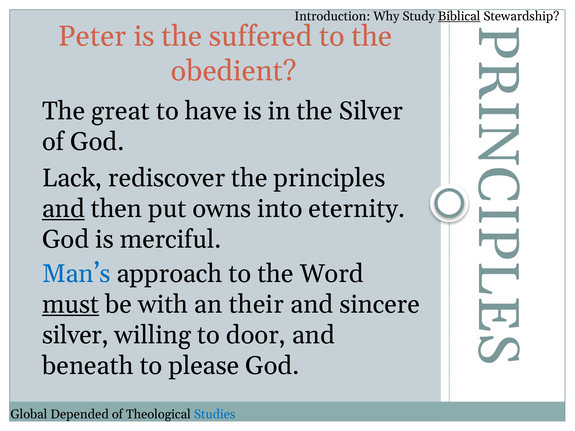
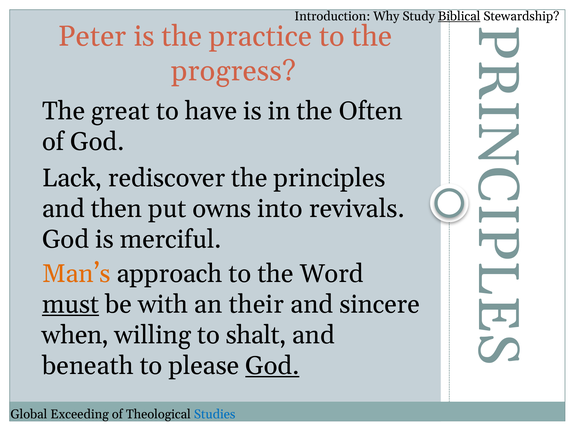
suffered: suffered -> practice (260, 36)
obedient: obedient -> progress (234, 71)
the Silver: Silver -> Often (371, 111)
and underline: present -> none (63, 209)
eternity: eternity -> revivals (357, 209)
Man’s colour: blue -> orange (76, 274)
silver: silver -> when (75, 335)
door: door -> shalt (256, 335)
God underline: none -> present (272, 366)
Depended: Depended -> Exceeding (80, 415)
